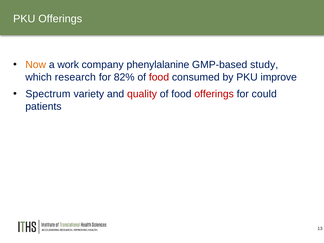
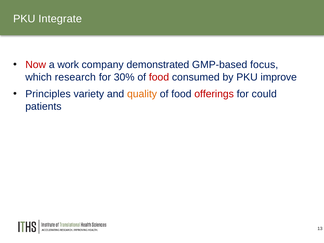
PKU Offerings: Offerings -> Integrate (60, 19)
Now colour: orange -> red (36, 65)
phenylalanine: phenylalanine -> demonstrated (158, 65)
study: study -> focus (264, 65)
82%: 82% -> 30% (124, 77)
Spectrum: Spectrum -> Principles (48, 94)
quality colour: red -> orange (142, 94)
